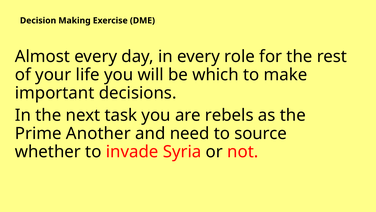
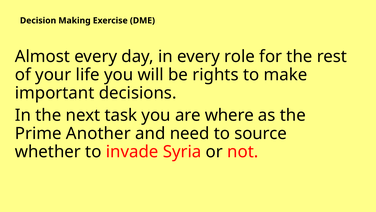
which: which -> rights (215, 75)
rebels: rebels -> where (229, 115)
